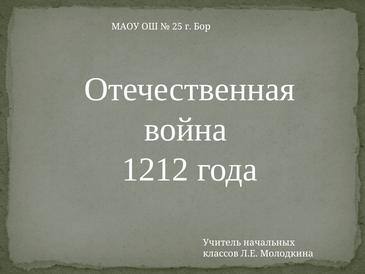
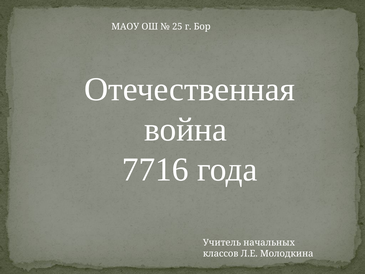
1212: 1212 -> 7716 (155, 170)
